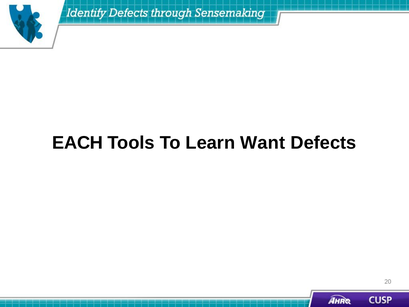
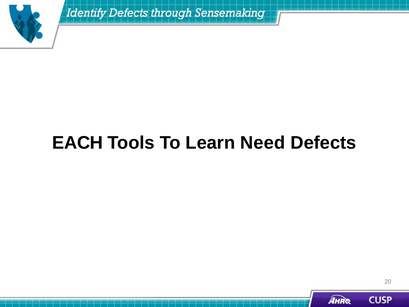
Want: Want -> Need (263, 143)
